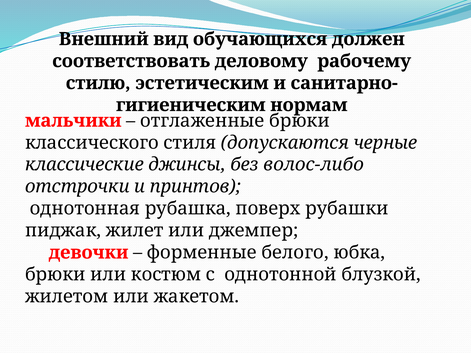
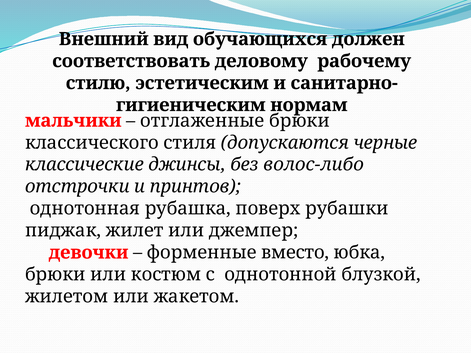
белого: белого -> вместо (295, 253)
